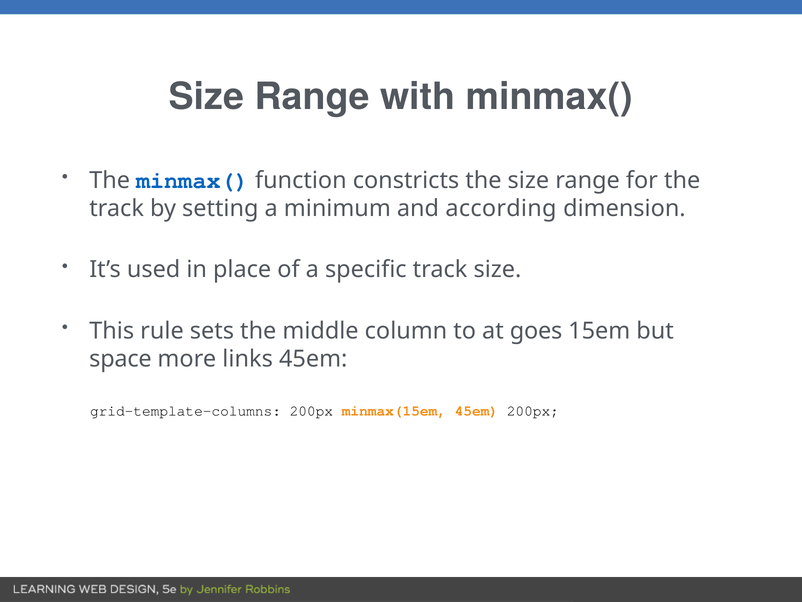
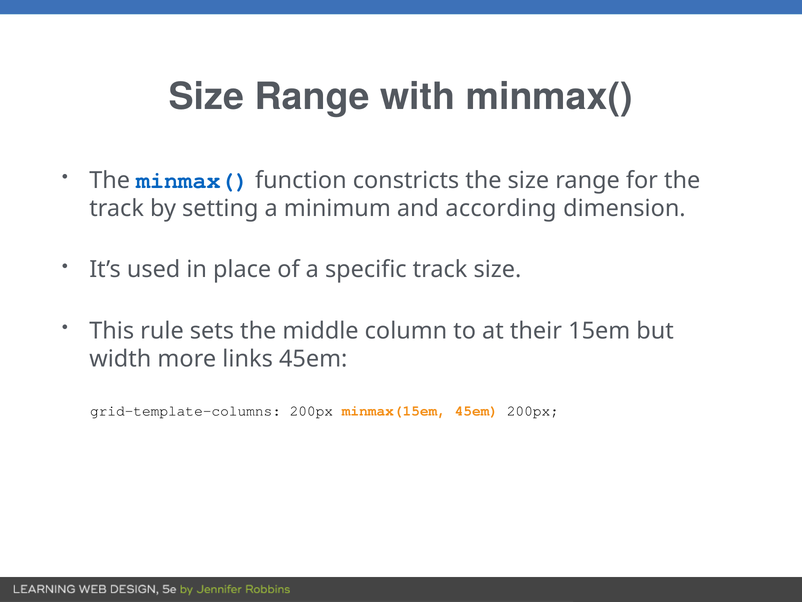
goes: goes -> their (536, 331)
space: space -> width (120, 359)
